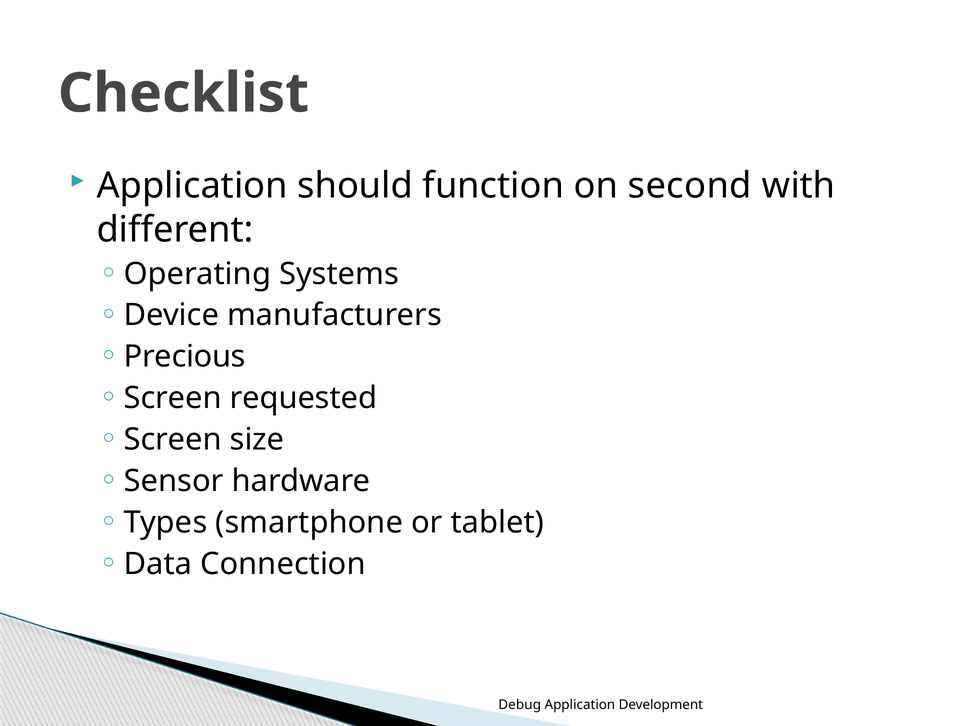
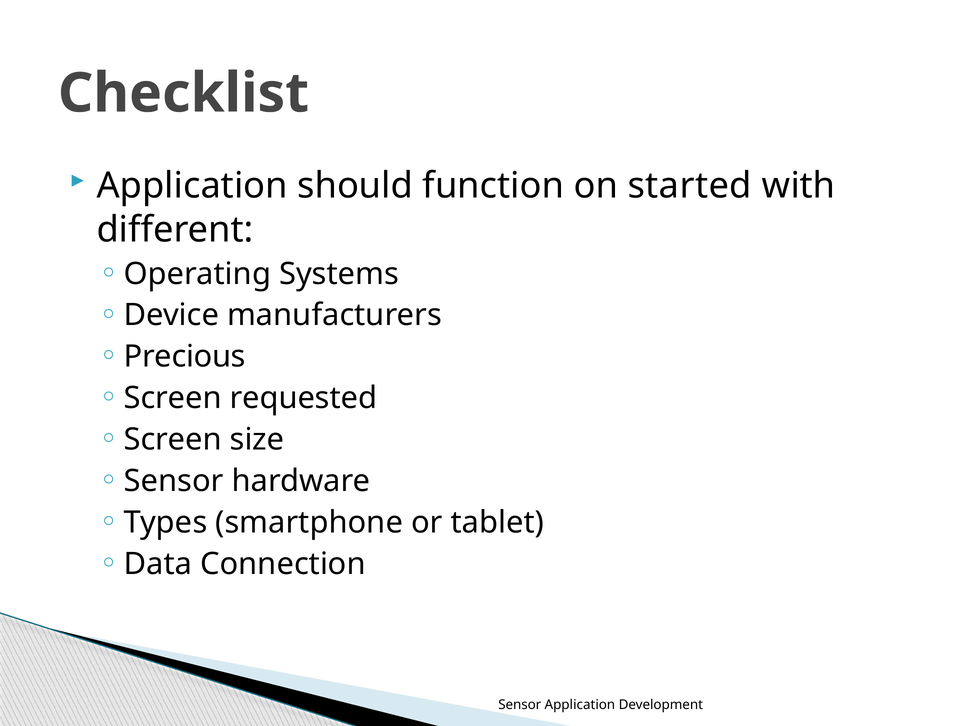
second: second -> started (690, 186)
Debug: Debug -> Sensor (520, 705)
